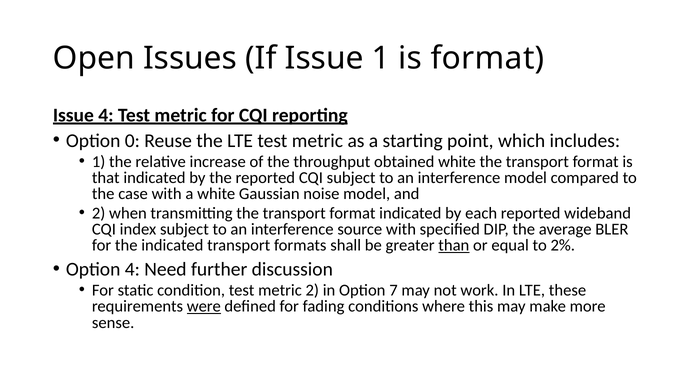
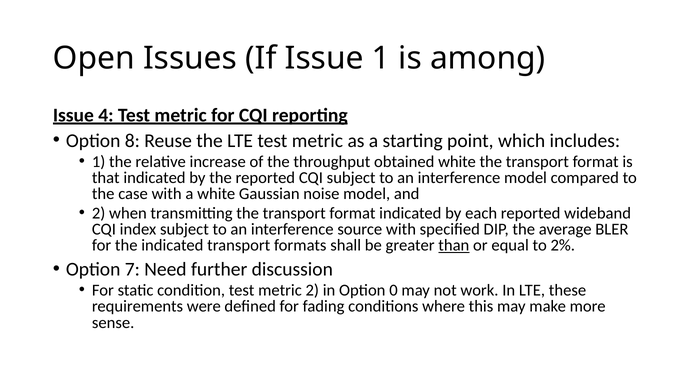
is format: format -> among (488, 58)
0: 0 -> 8 (132, 141)
Option 4: 4 -> 7 (132, 270)
7: 7 -> 0 (393, 291)
were underline: present -> none (204, 307)
